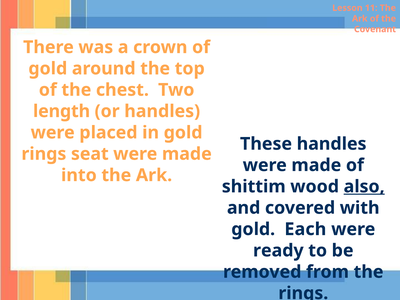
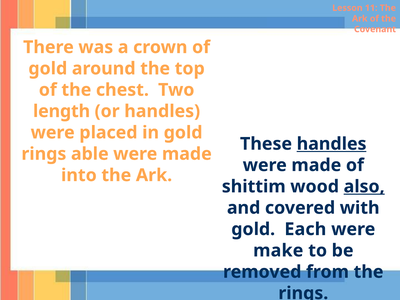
handles underline: none -> present (332, 144)
seat: seat -> able (90, 154)
ready: ready -> make (278, 251)
